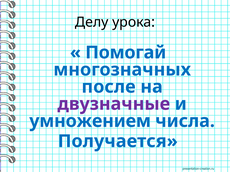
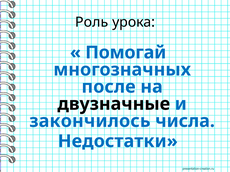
Делу: Делу -> Роль (92, 22)
двузначные colour: purple -> black (114, 104)
умножением: умножением -> закончилось (90, 121)
Получается: Получается -> Недостатки (118, 142)
